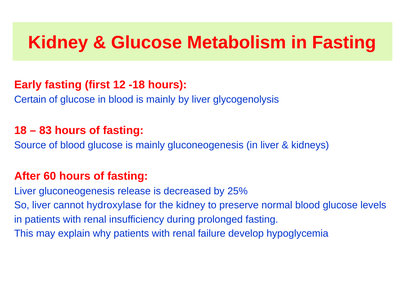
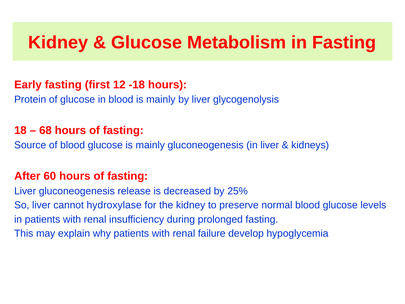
Certain: Certain -> Protein (30, 99)
83: 83 -> 68 (45, 130)
